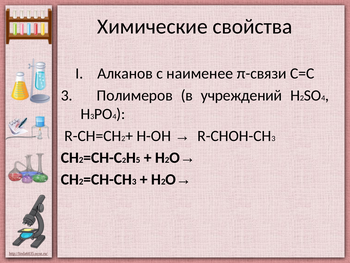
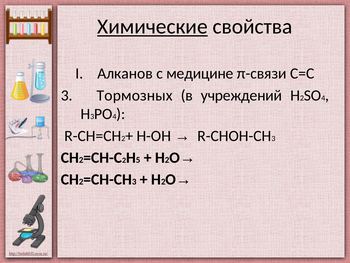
Химические underline: none -> present (152, 27)
наименее: наименее -> медицине (200, 73)
Полимеров: Полимеров -> Тормозных (135, 95)
